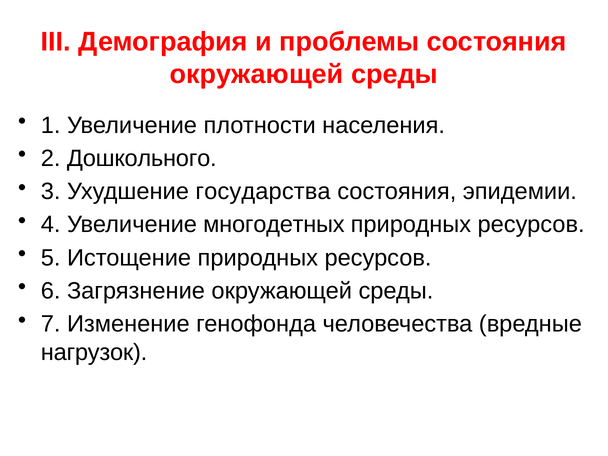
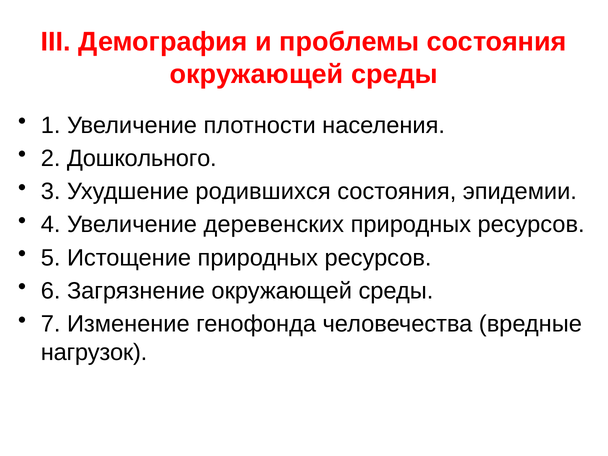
государства: государства -> родившихся (263, 192)
многодетных: многодетных -> деревенских (274, 225)
